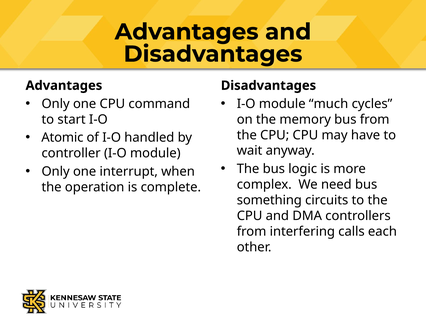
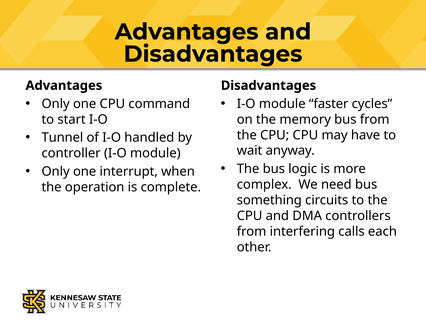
much: much -> faster (329, 104)
Atomic: Atomic -> Tunnel (62, 137)
